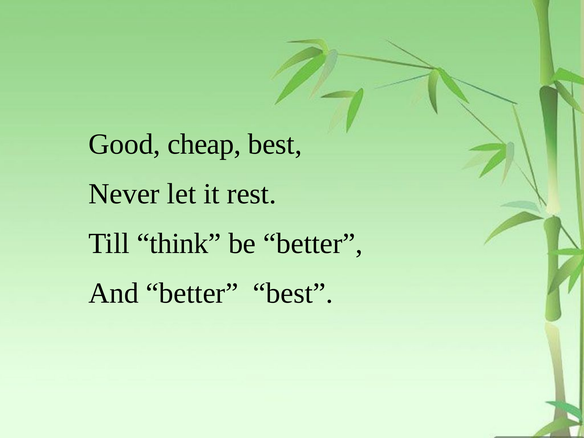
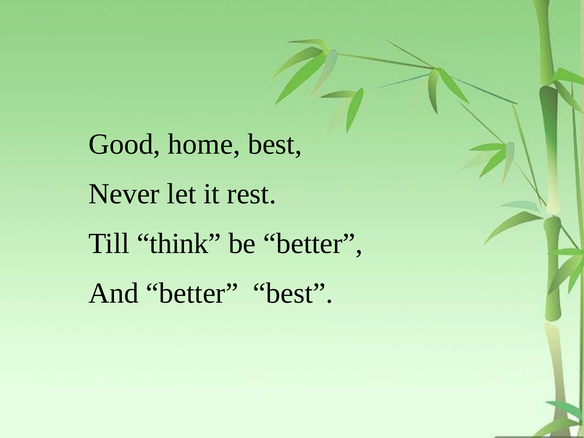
cheap: cheap -> home (204, 144)
